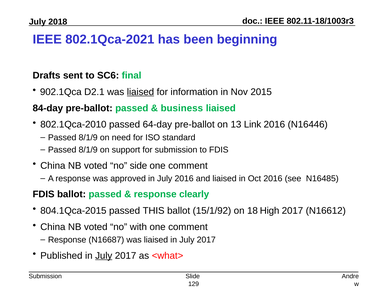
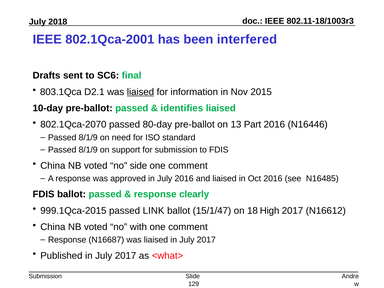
802.1Qca-2021: 802.1Qca-2021 -> 802.1Qca-2001 (110, 39)
beginning: beginning -> interfered (247, 39)
902.1Qca: 902.1Qca -> 803.1Qca (61, 92)
84-day: 84-day -> 10-day (48, 108)
business: business -> identifies (182, 108)
802.1Qca-2010: 802.1Qca-2010 -> 802.1Qca-2070 (73, 125)
64-day: 64-day -> 80-day (157, 125)
Link: Link -> Part (253, 125)
804.1Qca-2015: 804.1Qca-2015 -> 999.1Qca-2015 (73, 211)
THIS: THIS -> LINK (154, 211)
15/1/92: 15/1/92 -> 15/1/47 (212, 211)
July underline: present -> none (104, 256)
